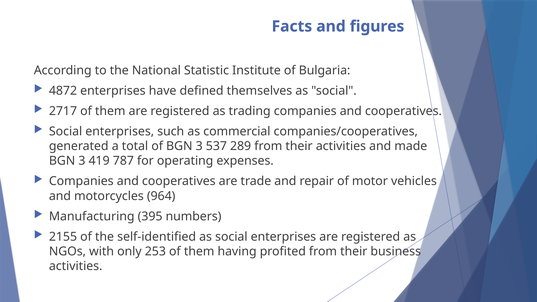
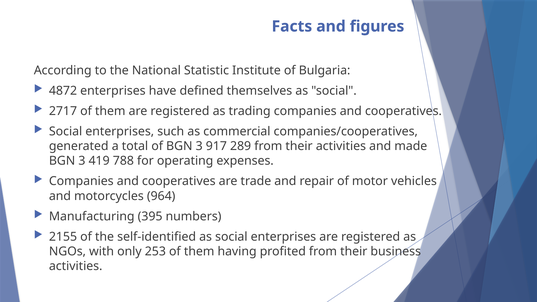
537: 537 -> 917 (216, 146)
787: 787 -> 788 (123, 161)
